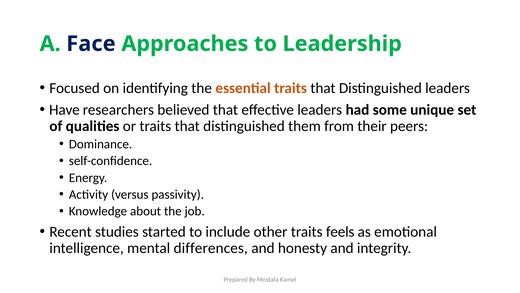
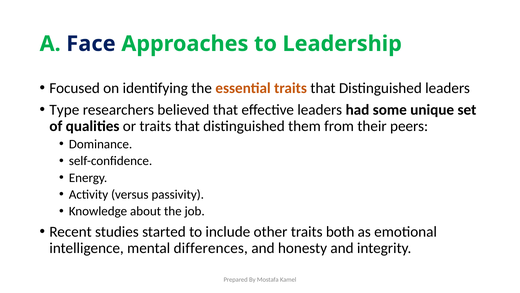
Have: Have -> Type (64, 110)
feels: feels -> both (340, 231)
